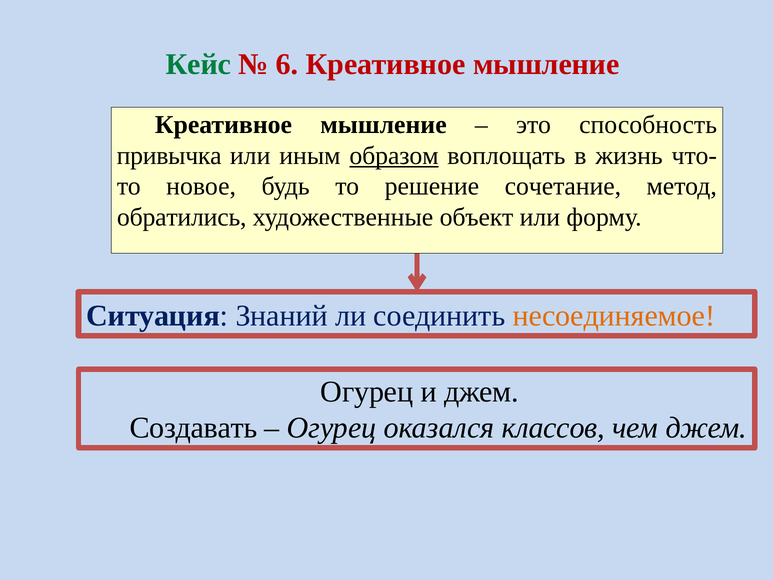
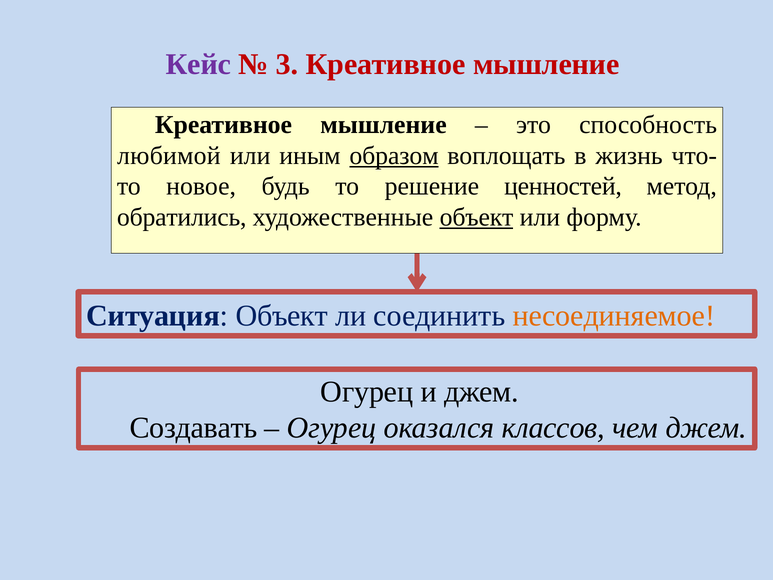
Кейс colour: green -> purple (198, 64)
6: 6 -> 3 (287, 64)
привычка: привычка -> любимой (169, 155)
сочетание: сочетание -> ценностей (563, 186)
объект underline: none -> present (477, 217)
Ситуация Знаний: Знаний -> Объект (282, 316)
